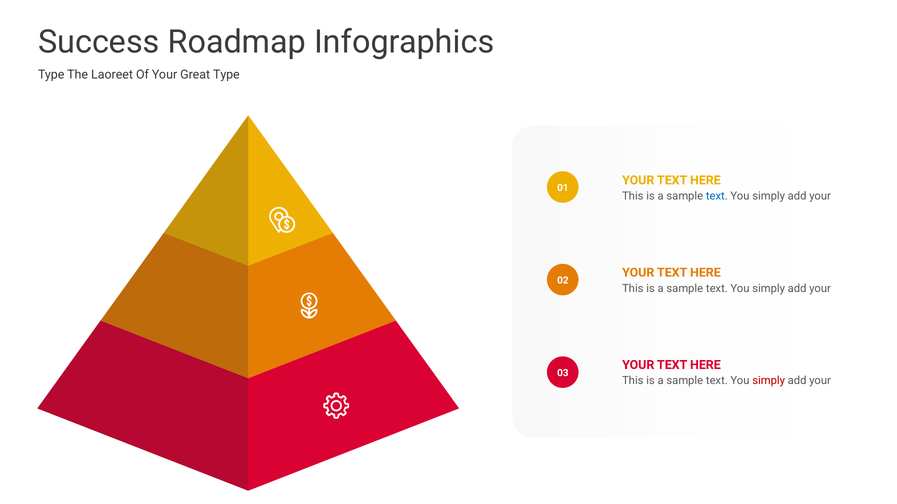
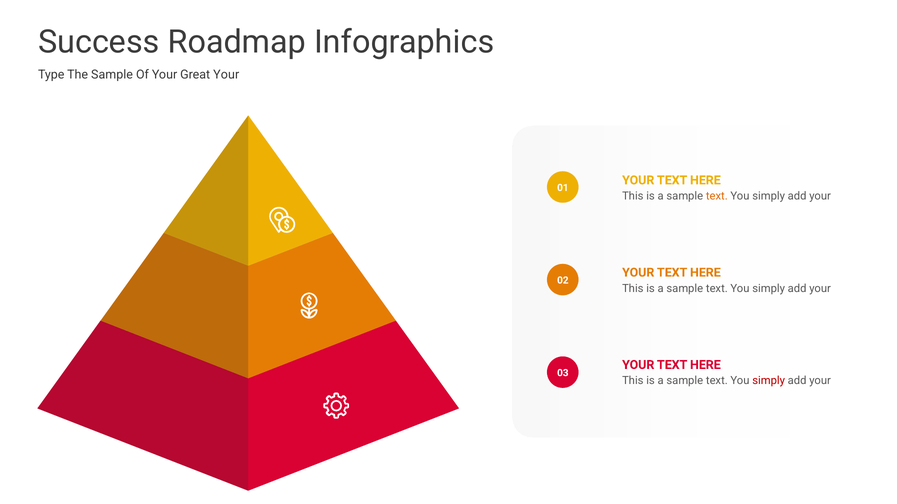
The Laoreet: Laoreet -> Sample (112, 74)
Great Type: Type -> Your (226, 74)
text colour: blue -> orange (717, 196)
